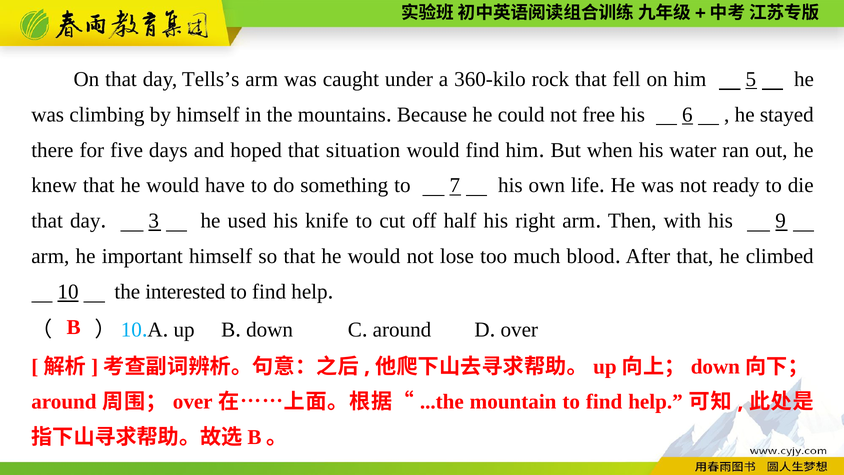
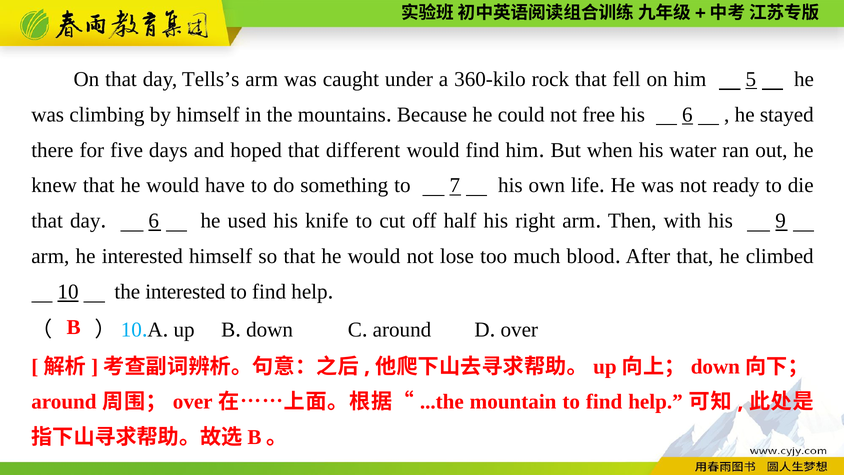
situation: situation -> different (363, 150)
3: 3 -> 6 (154, 221)
he important: important -> interested (142, 256)
